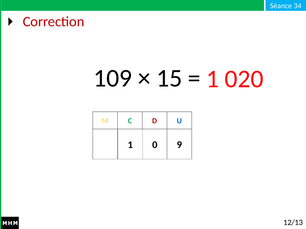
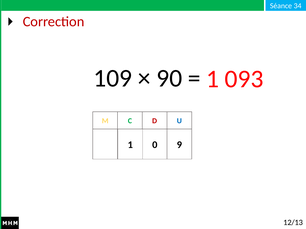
15: 15 -> 90 (169, 78)
020: 020 -> 093 (244, 79)
